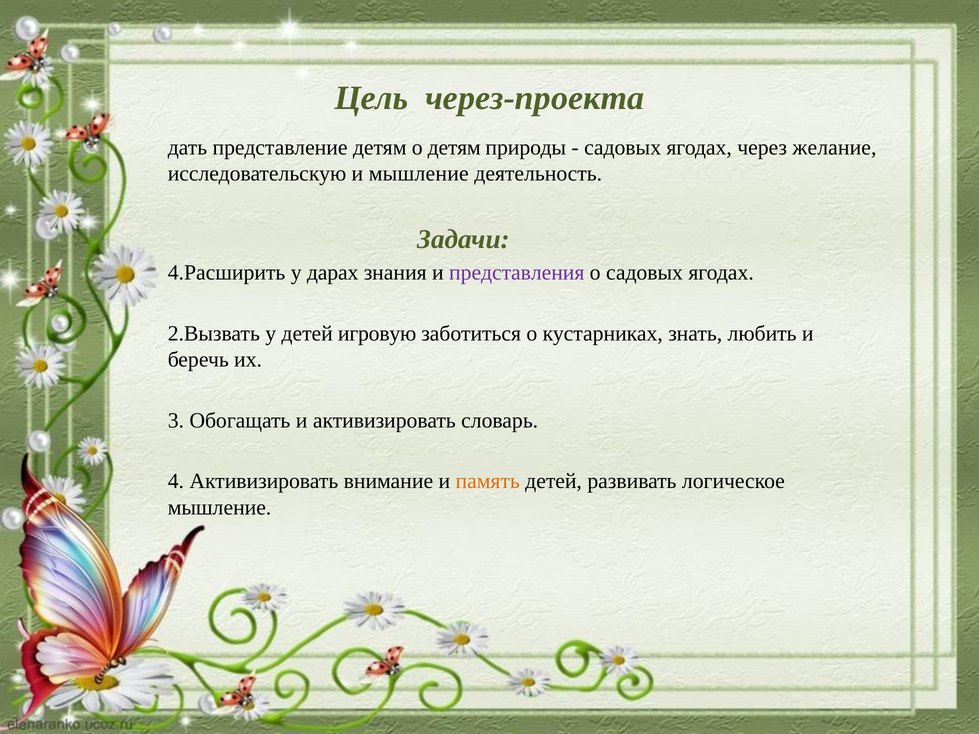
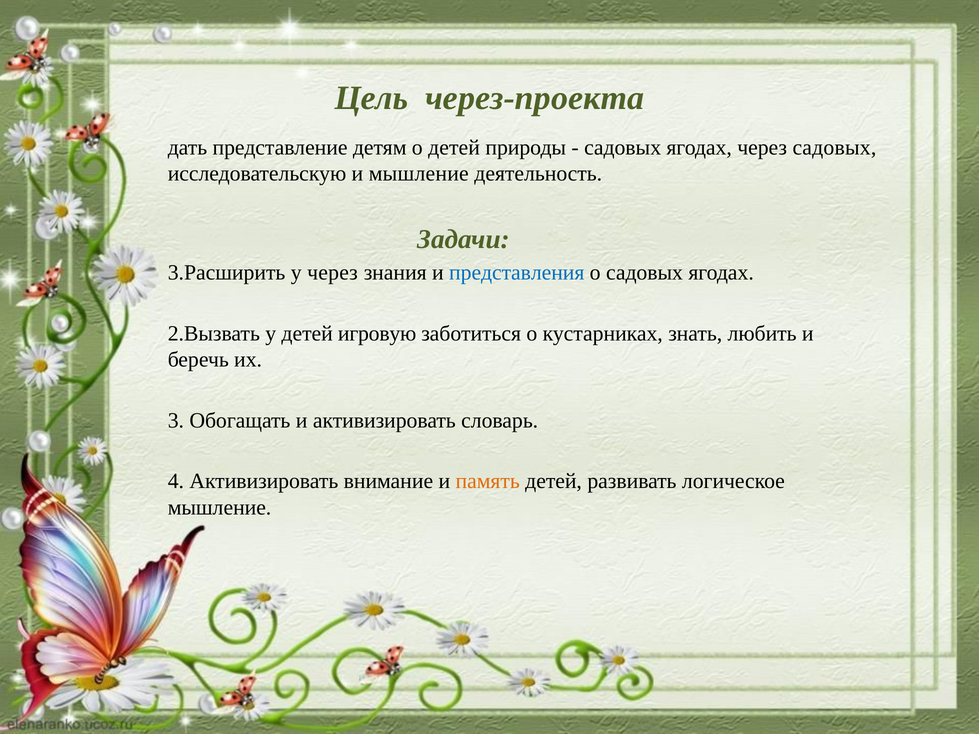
о детям: детям -> детей (454, 148)
через желание: желание -> садовых (834, 148)
4.Расширить: 4.Расширить -> 3.Расширить (227, 273)
у дарах: дарах -> через (332, 273)
представления colour: purple -> blue (517, 273)
